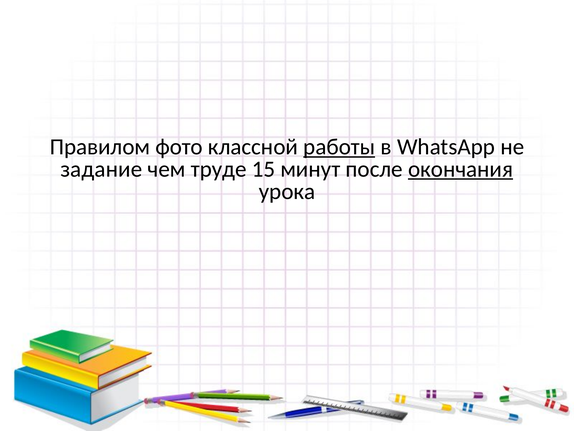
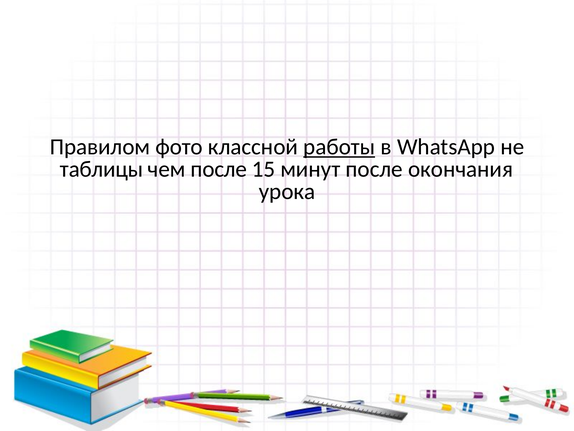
задание: задание -> таблицы (102, 169)
чем труде: труде -> после (219, 169)
окончания underline: present -> none (461, 169)
